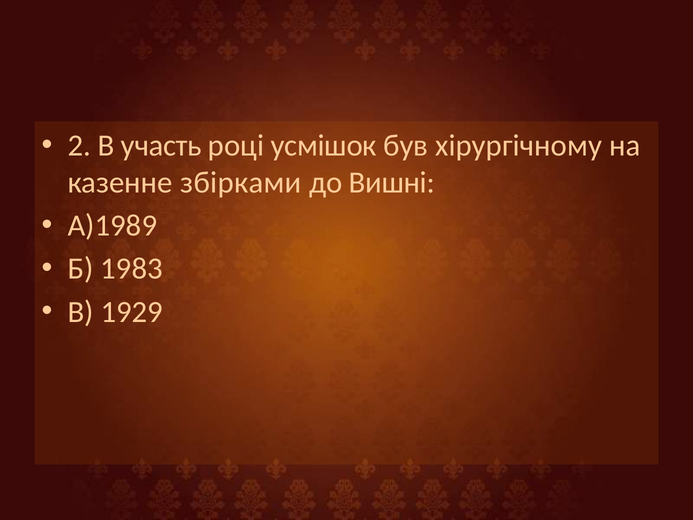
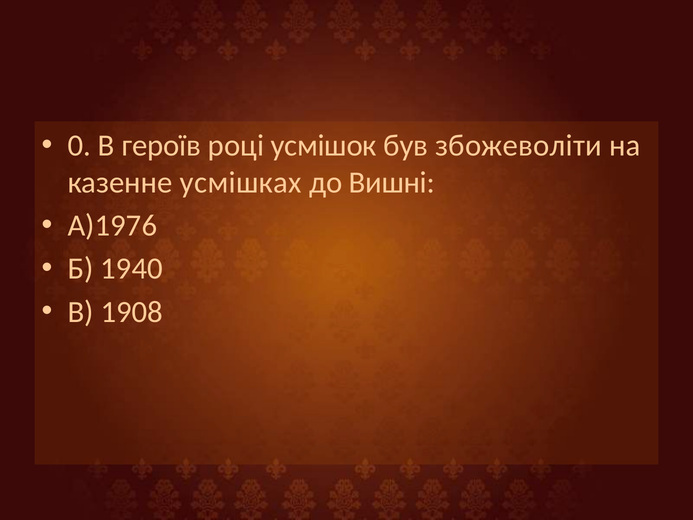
2: 2 -> 0 (79, 145)
участь: участь -> героïв (161, 145)
хірургічному: хірургічному -> збожеволіти (519, 145)
збірками: збірками -> усмішках (241, 182)
А)1989: А)1989 -> А)1976 (112, 225)
1983: 1983 -> 1940 (132, 269)
1929: 1929 -> 1908 (132, 312)
